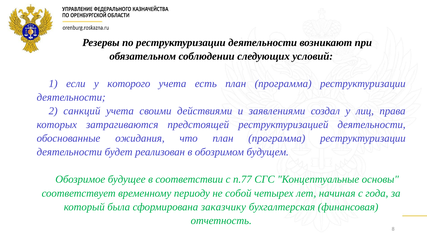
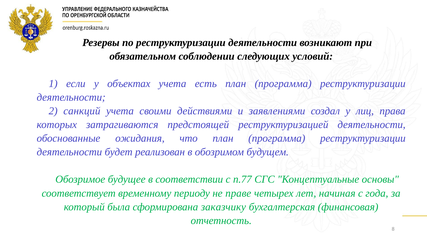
которого: которого -> объектах (129, 84)
собой: собой -> праве (238, 193)
